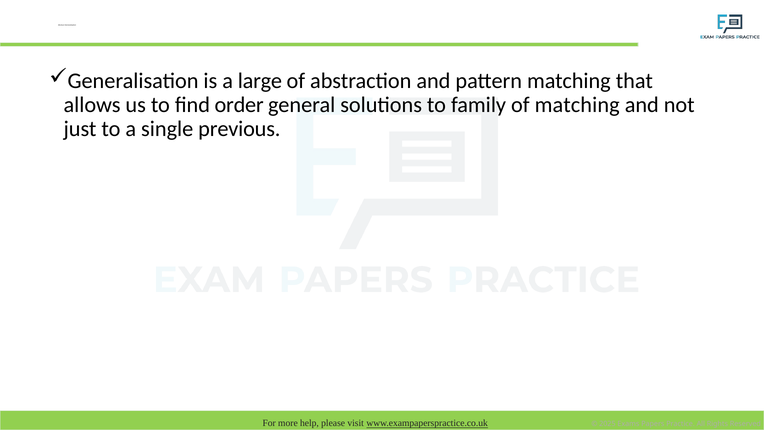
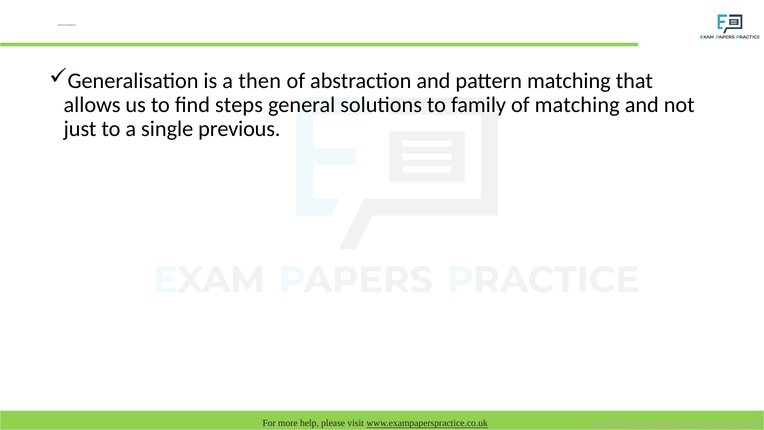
large: large -> then (260, 81)
order: order -> steps (239, 105)
